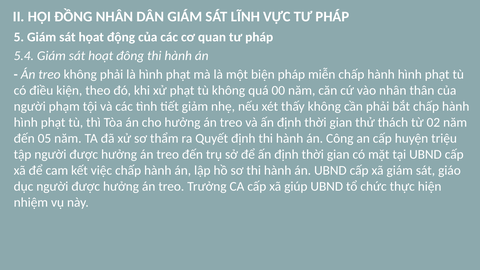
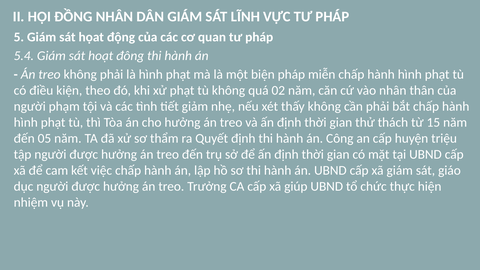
00: 00 -> 02 (278, 90)
02: 02 -> 15 (433, 122)
